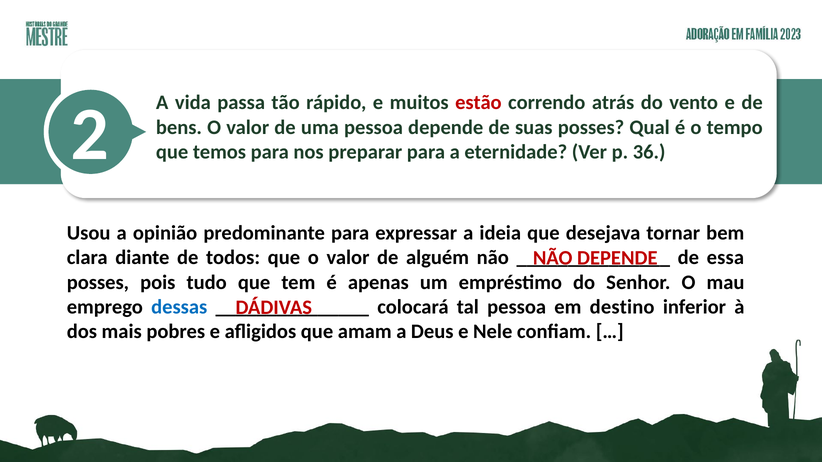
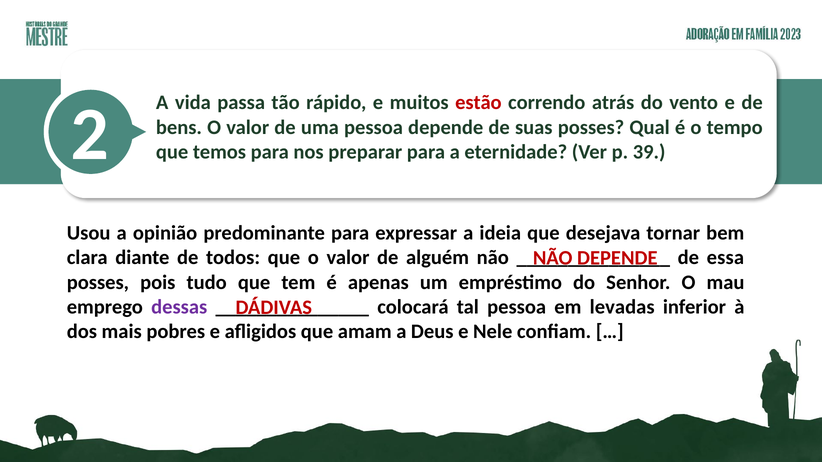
36: 36 -> 39 (649, 152)
dessas colour: blue -> purple (179, 307)
destino: destino -> levadas (622, 307)
